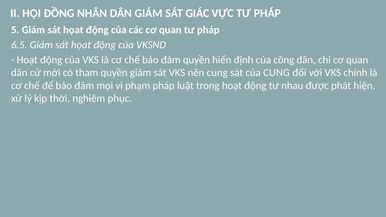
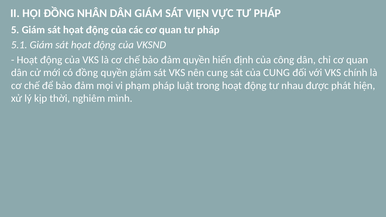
GIÁC: GIÁC -> VIỆN (197, 13)
6.5: 6.5 -> 5.1 (19, 45)
có tham: tham -> đồng (87, 73)
phục: phục -> mình (120, 98)
